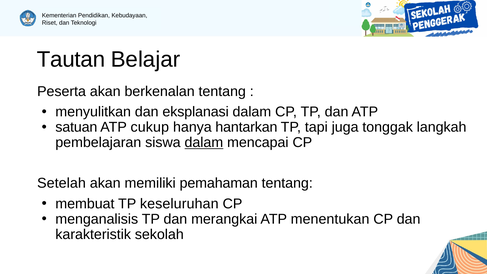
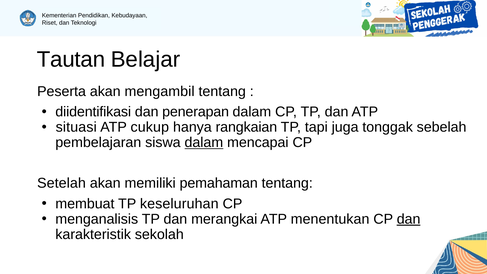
berkenalan: berkenalan -> mengambil (160, 91)
menyulitkan: menyulitkan -> diidentifikasi (93, 112)
eksplanasi: eksplanasi -> penerapan (196, 112)
satuan: satuan -> situasi (76, 127)
hantarkan: hantarkan -> rangkaian (246, 127)
langkah: langkah -> sebelah (442, 127)
dan underline: none -> present (409, 219)
